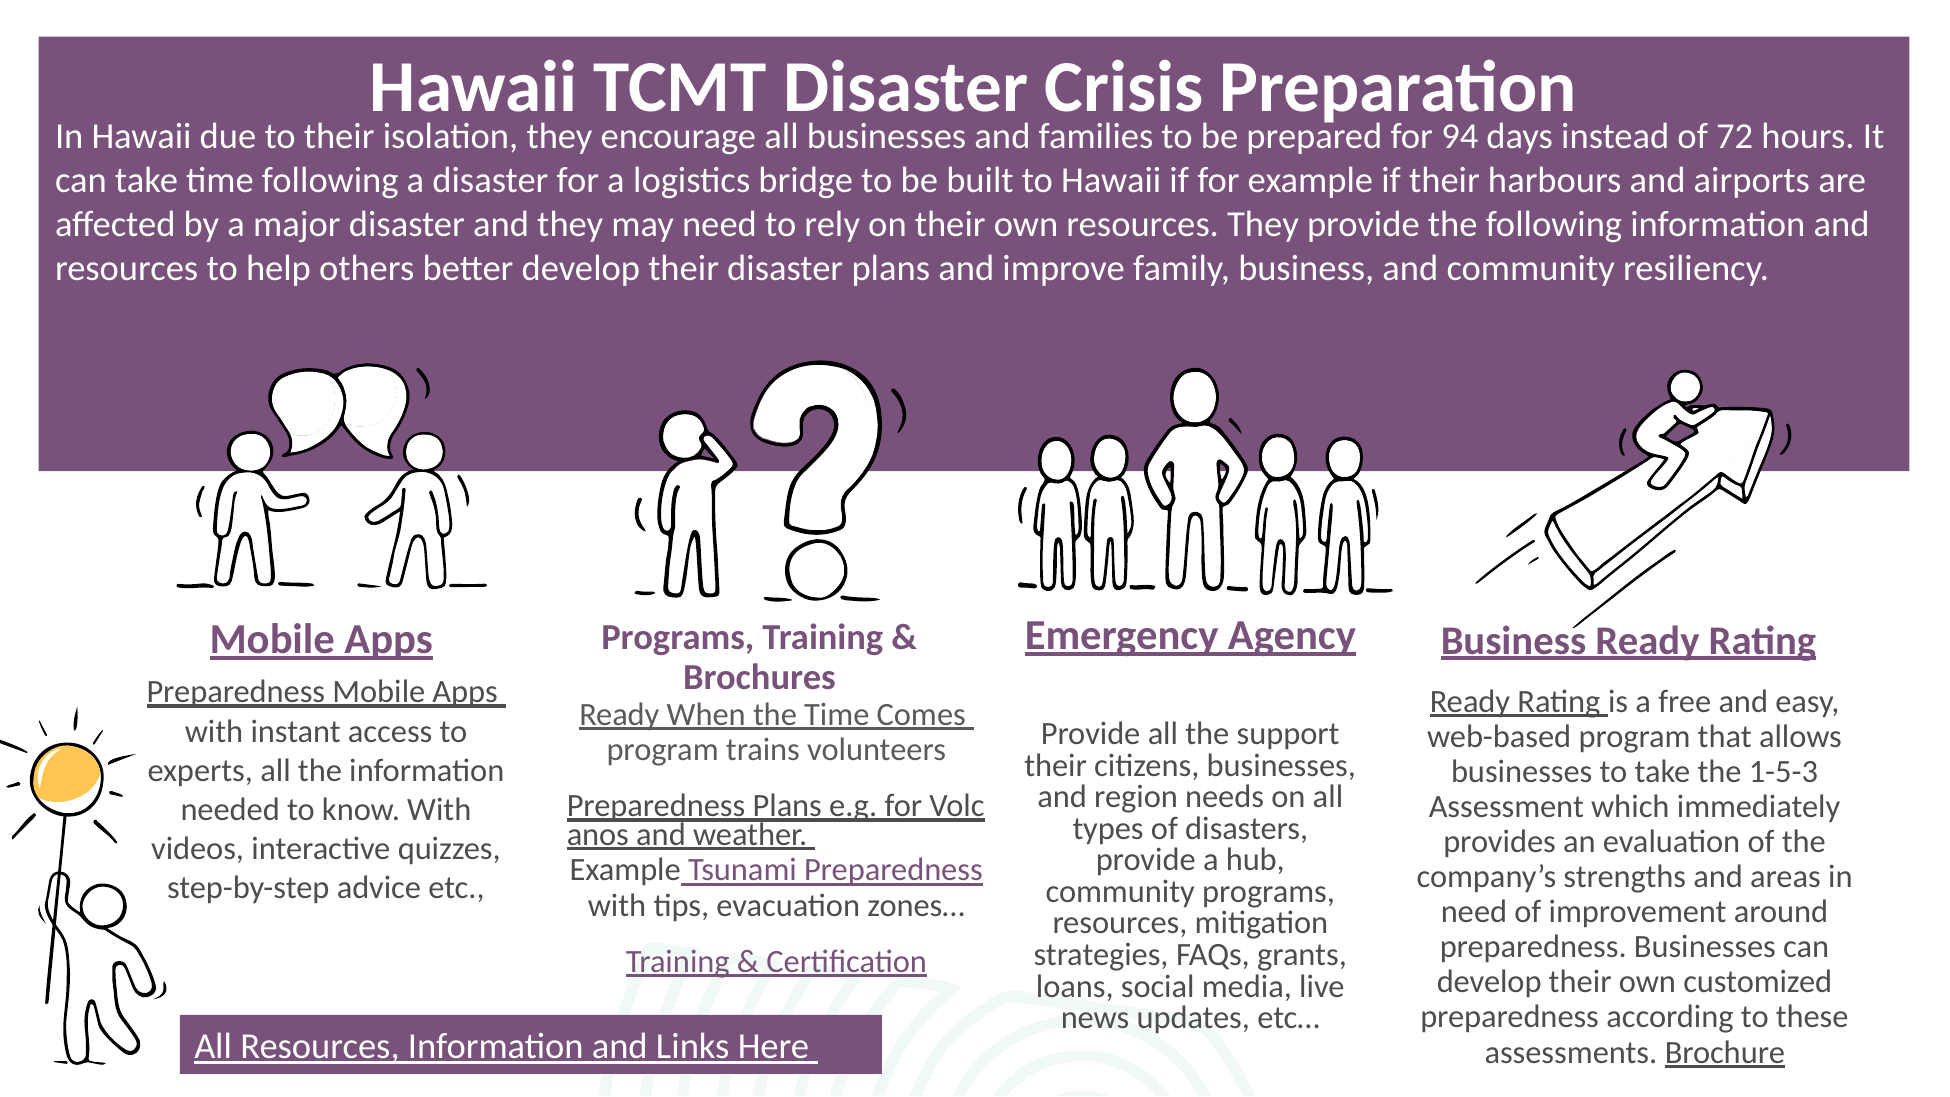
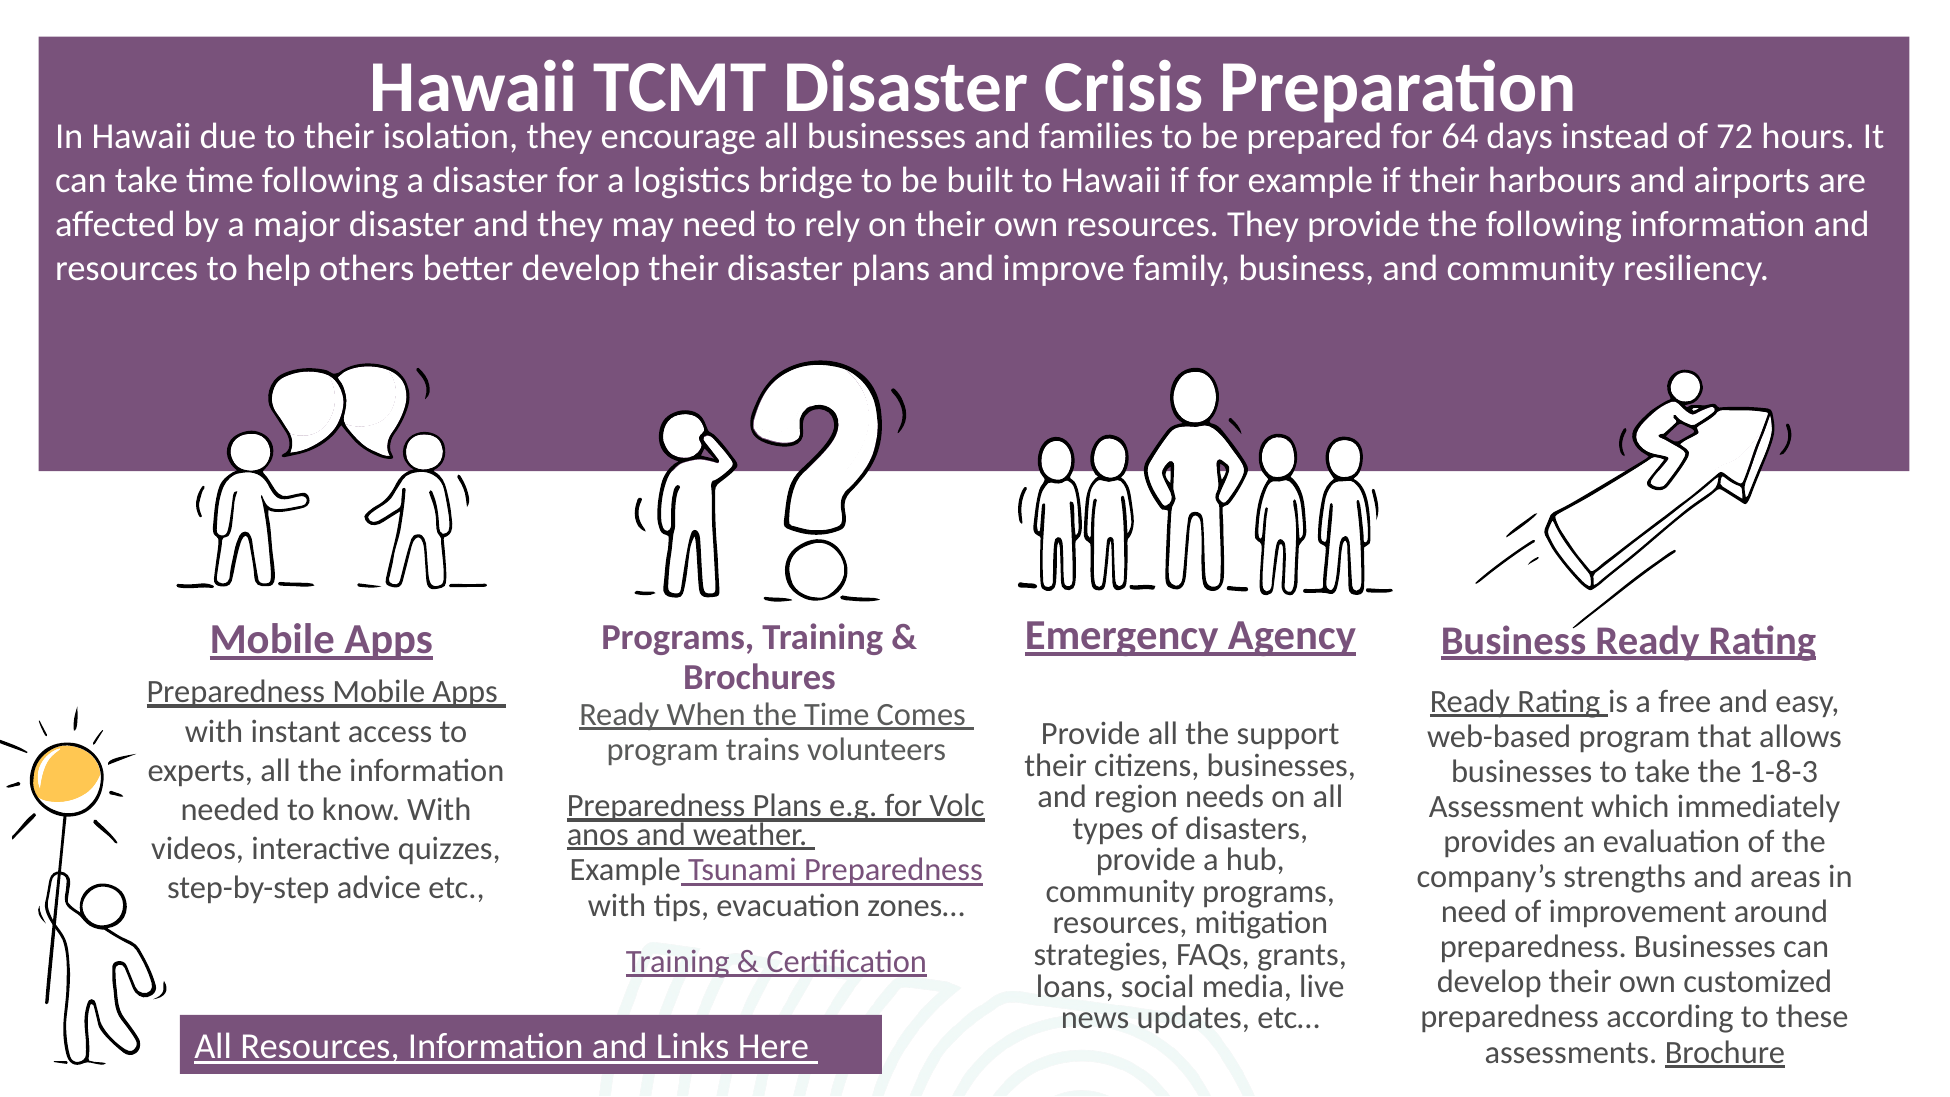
94: 94 -> 64 (1460, 137)
1-5-3: 1-5-3 -> 1-8-3 (1783, 771)
